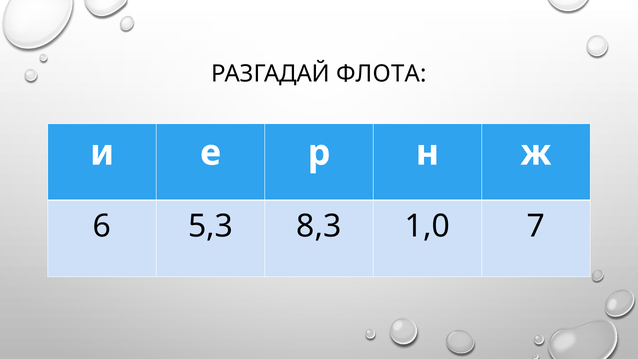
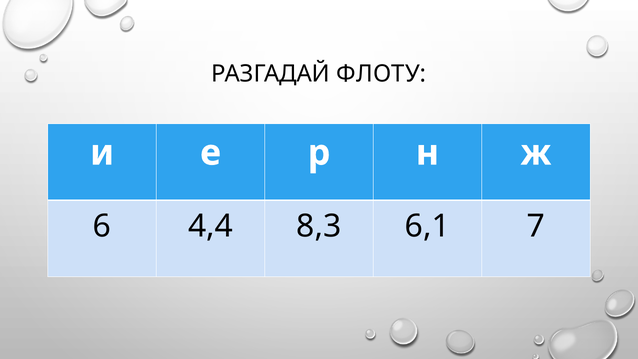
ФЛОТА: ФЛОТА -> ФЛОТУ (381, 74)
5,3: 5,3 -> 4,4 (211, 226)
1,0: 1,0 -> 6,1 (427, 226)
